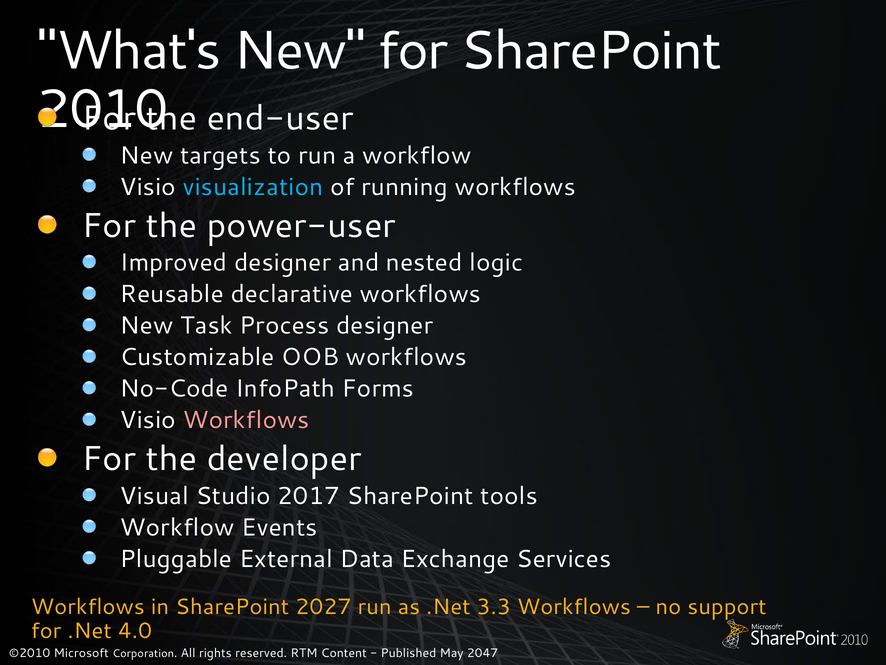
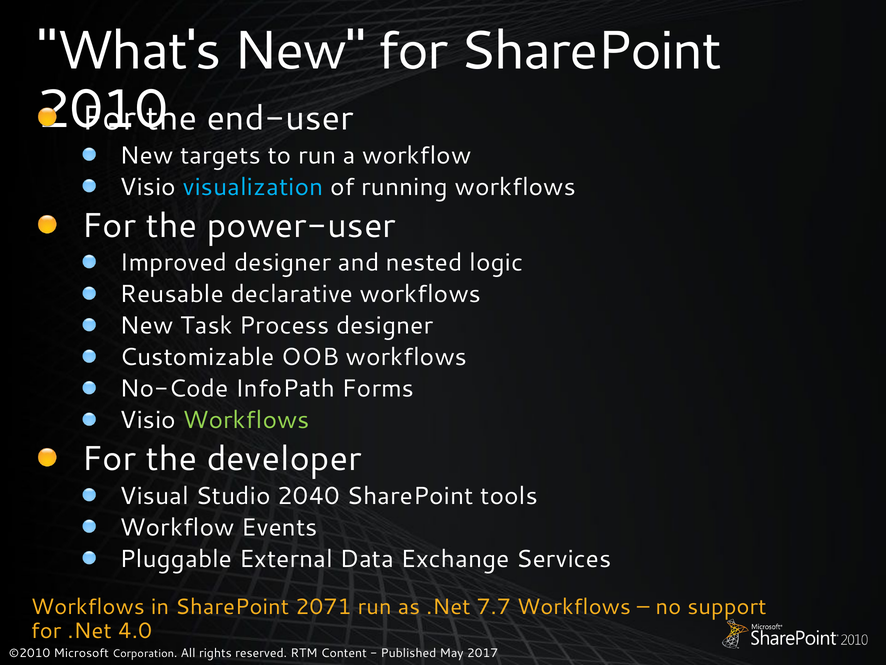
Workflows colour: pink -> light green (246, 420)
2017: 2017 -> 2040 (309, 496)
2027: 2027 -> 2071 (323, 607)
3.3: 3.3 -> 7.7 (494, 607)
2047: 2047 -> 2017 (483, 653)
